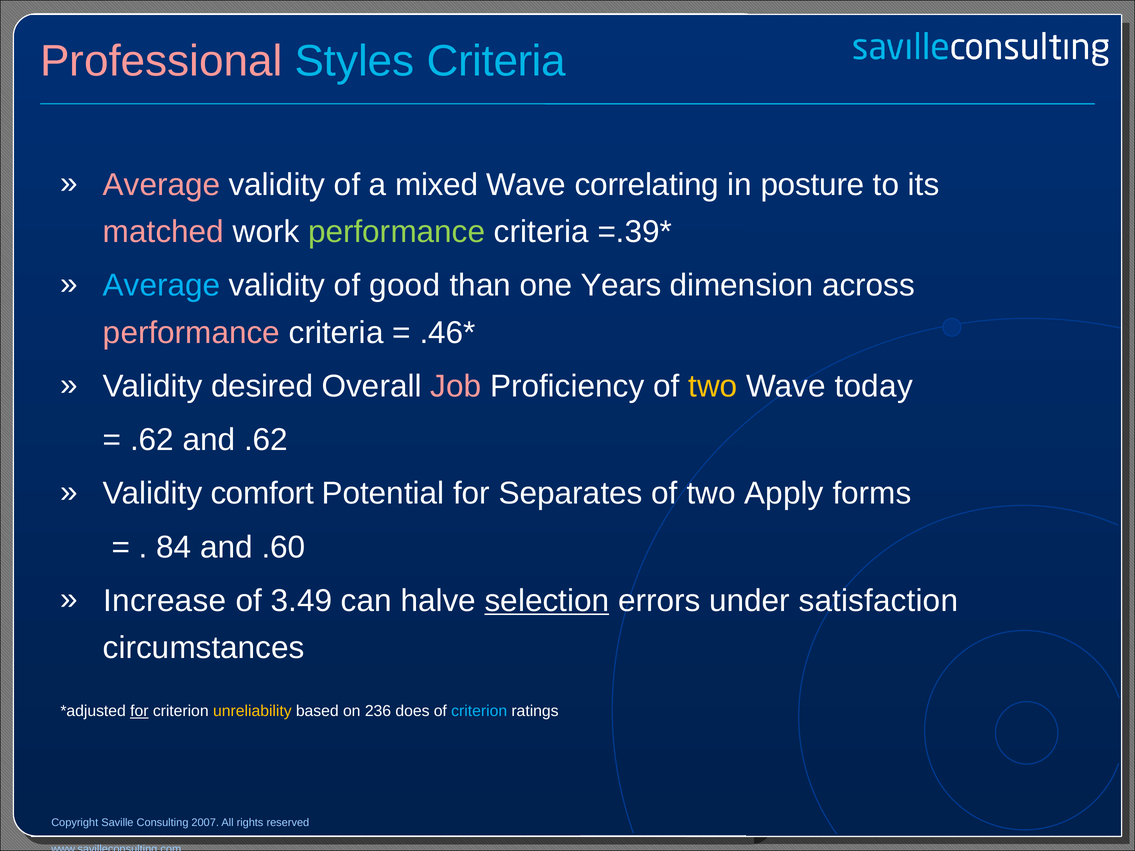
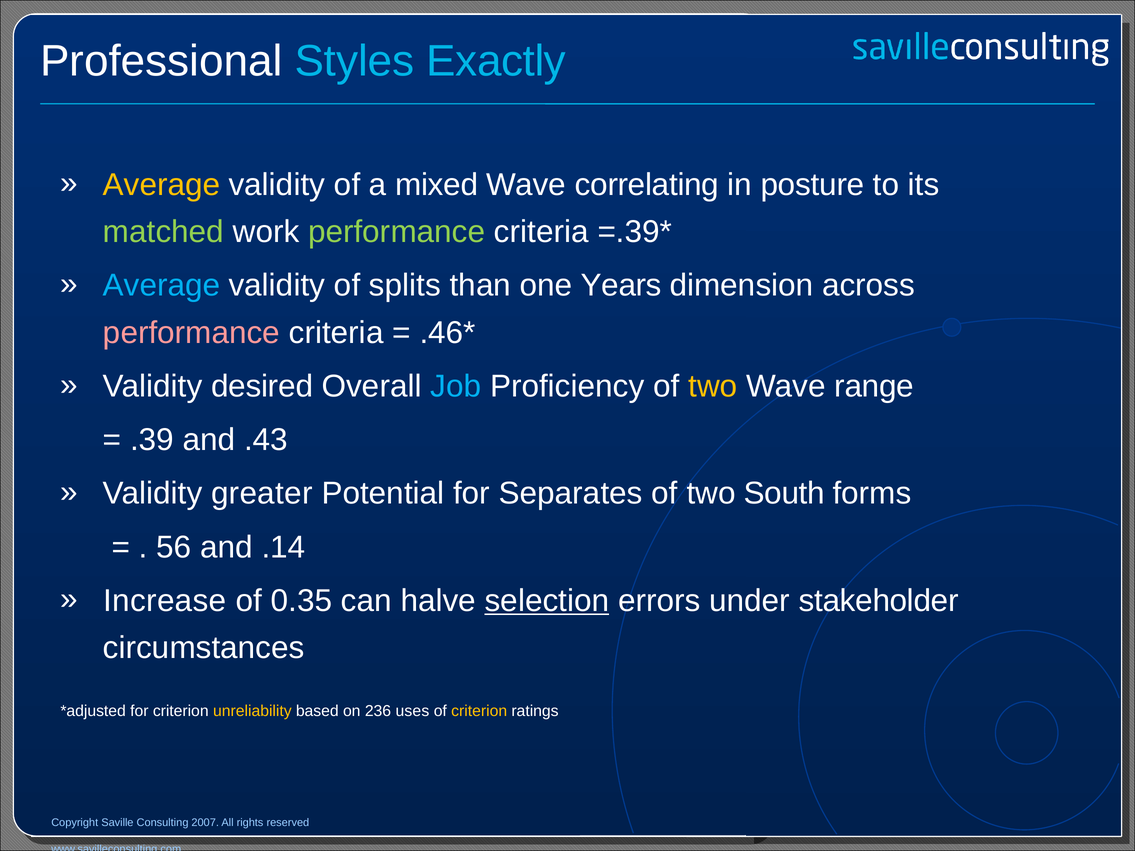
Professional colour: pink -> white (161, 61)
Styles Criteria: Criteria -> Exactly (496, 61)
Average colour: pink -> yellow (162, 185)
matched colour: pink -> light green (163, 232)
good: good -> splits (405, 286)
Job colour: pink -> light blue (456, 387)
today: today -> range (874, 387)
.62: .62 -> .39 (152, 440)
and .62: .62 -> .43 (266, 440)
comfort: comfort -> greater (262, 494)
Apply: Apply -> South (784, 494)
84: 84 -> 56 (174, 547)
.60: .60 -> .14 (284, 547)
3.49: 3.49 -> 0.35 (301, 601)
satisfaction: satisfaction -> stakeholder (879, 601)
for underline: present -> none (139, 711)
does: does -> uses (412, 711)
criterion colour: light blue -> yellow (479, 711)
